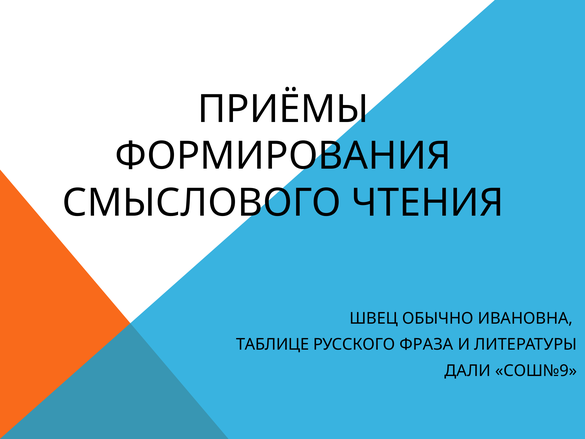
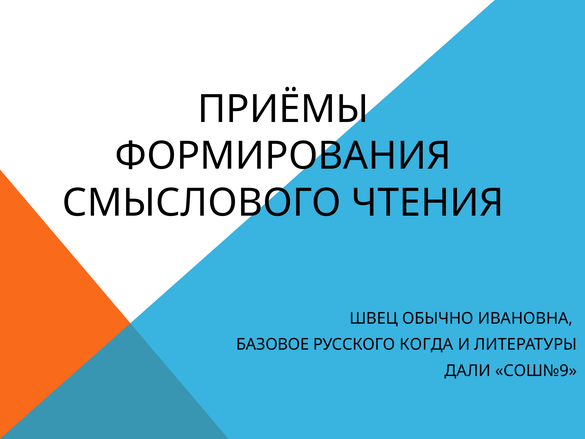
ТАБЛИЦЕ: ТАБЛИЦЕ -> БАЗОВОЕ (273, 344)
ФРАЗА: ФРАЗА -> КОГДА (426, 344)
